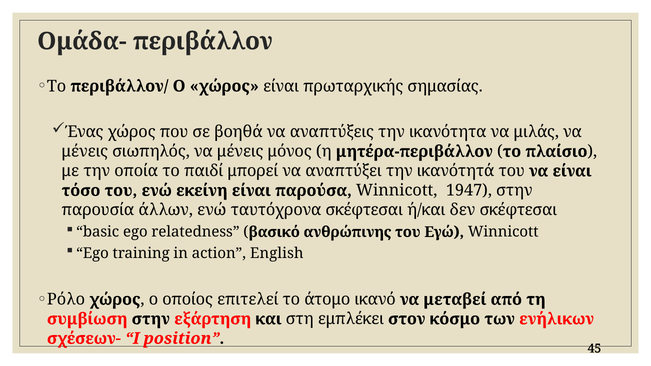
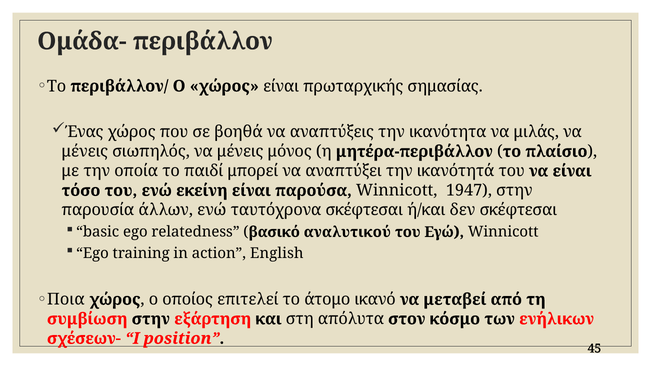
ανθρώπινης: ανθρώπινης -> αναλυτικού (347, 232)
Ρόλο: Ρόλο -> Ποια (66, 300)
εμπλέκει: εμπλέκει -> απόλυτα (351, 319)
